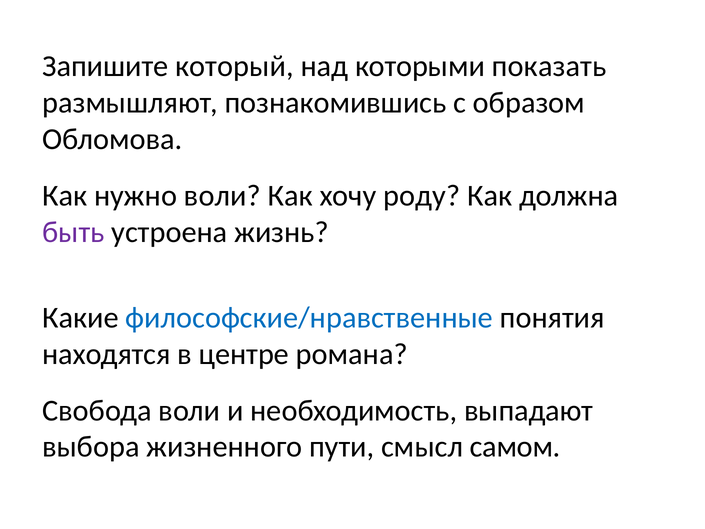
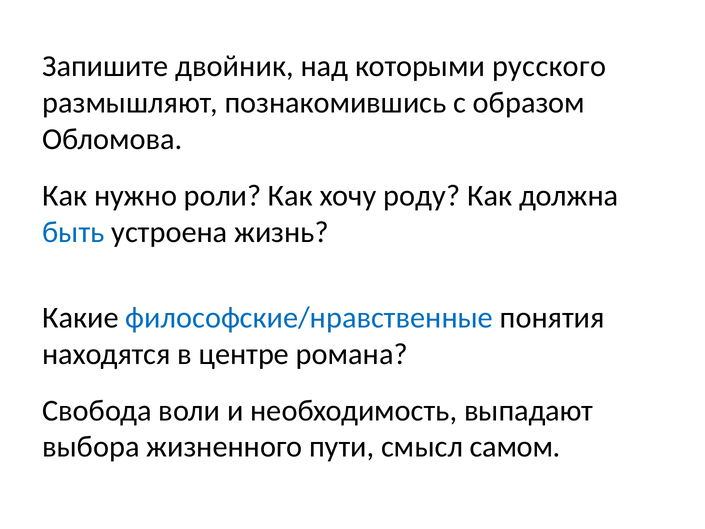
который: который -> двойник (235, 66)
показать: показать -> русского (549, 66)
нужно воли: воли -> роли (223, 196)
быть colour: purple -> blue (73, 232)
